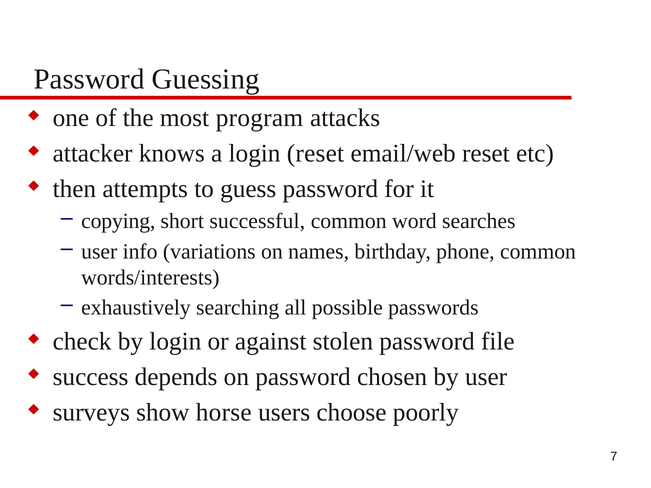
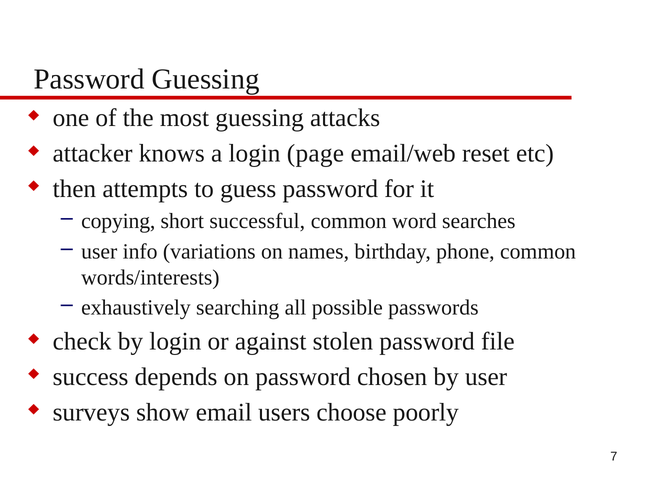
most program: program -> guessing (260, 118)
login reset: reset -> page (315, 153)
horse: horse -> email (224, 412)
